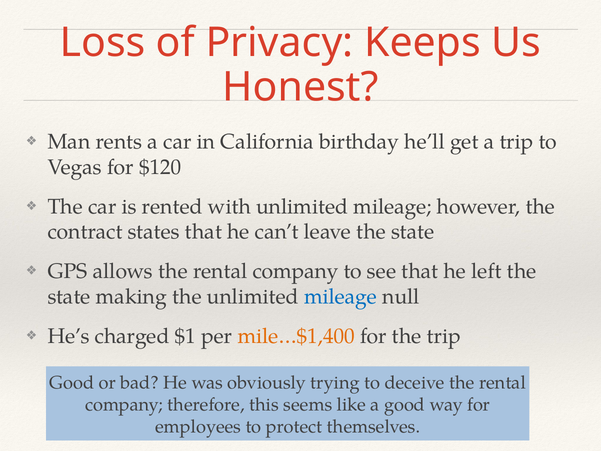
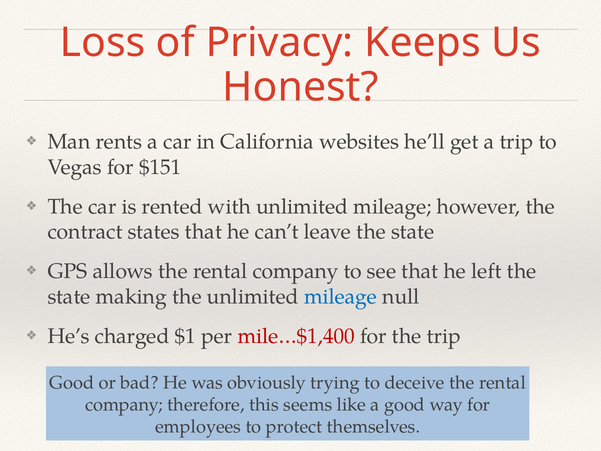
birthday: birthday -> websites (359, 142)
$120: $120 -> $151 (160, 167)
mile…$1,400 colour: orange -> red (296, 336)
